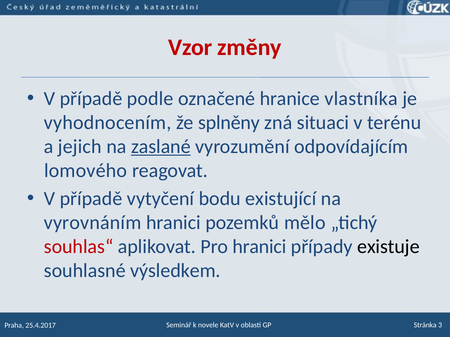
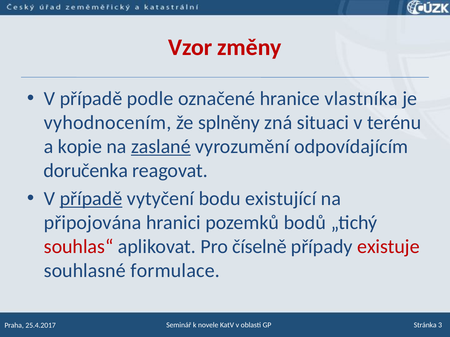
jejich: jejich -> kopie (80, 147)
lomového: lomového -> doručenka (86, 171)
případě underline: none -> present (91, 199)
vyrovnáním: vyrovnáním -> připojována (93, 223)
mělo: mělo -> bodů (305, 223)
Pro hranici: hranici -> číselně (260, 247)
existuje colour: black -> red (388, 247)
výsledkem: výsledkem -> formulace (175, 271)
